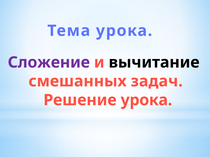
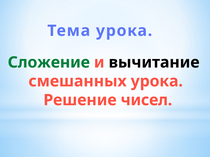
Сложение colour: purple -> green (49, 63)
смешанных задач: задач -> урока (157, 81)
Решение урока: урока -> чисел (146, 100)
